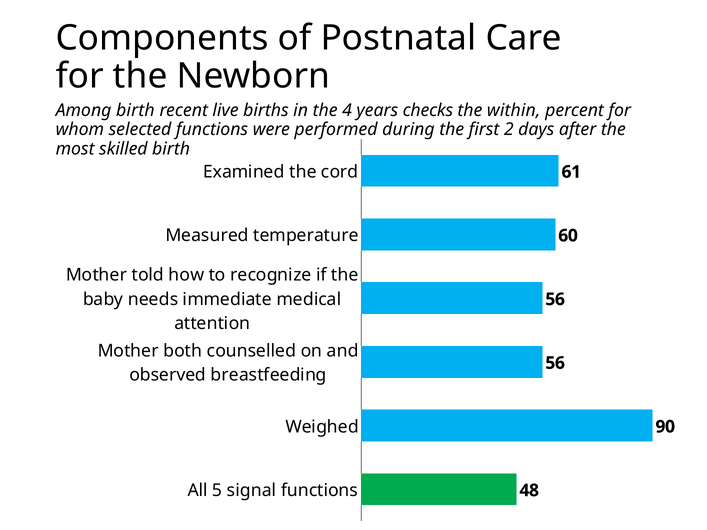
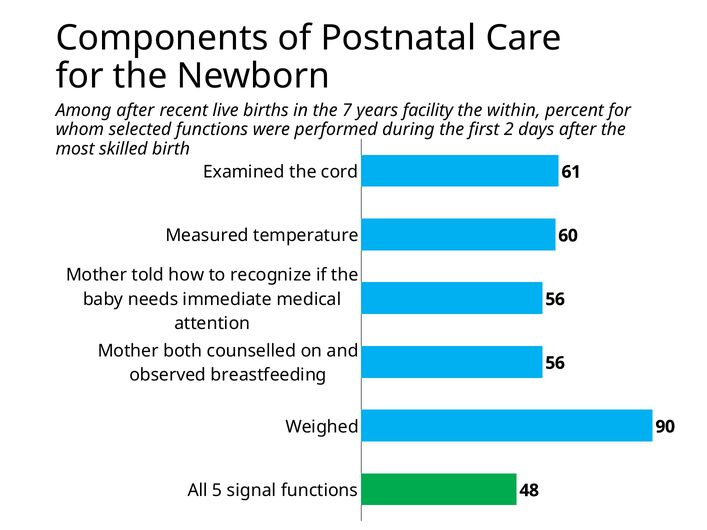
Among birth: birth -> after (135, 111)
4: 4 -> 7 (347, 111)
checks: checks -> facility (428, 111)
